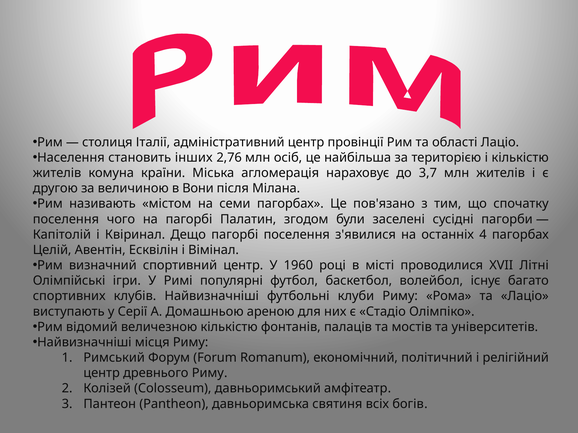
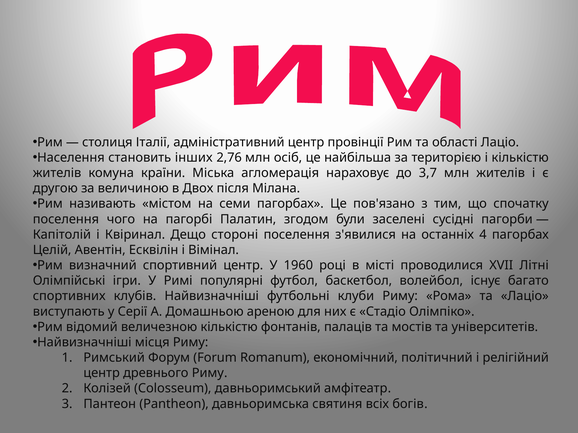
Вони: Вони -> Двох (198, 189)
Дещо пагорбі: пагорбі -> стороні (235, 235)
